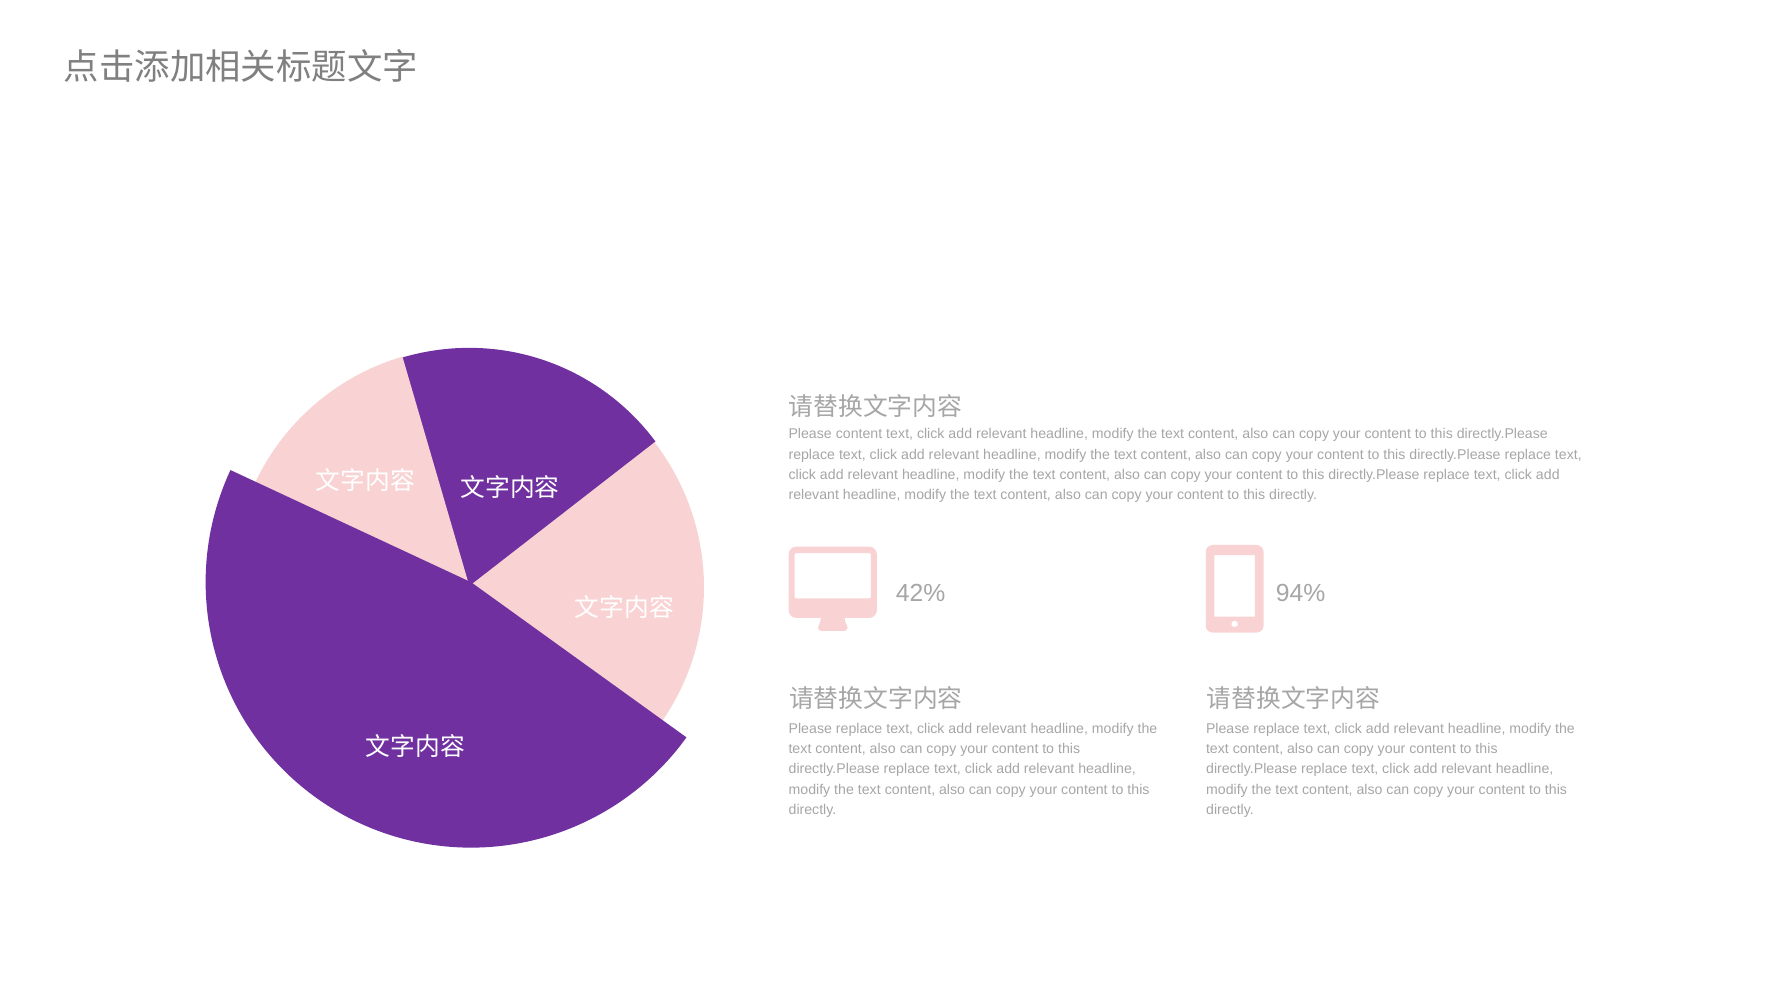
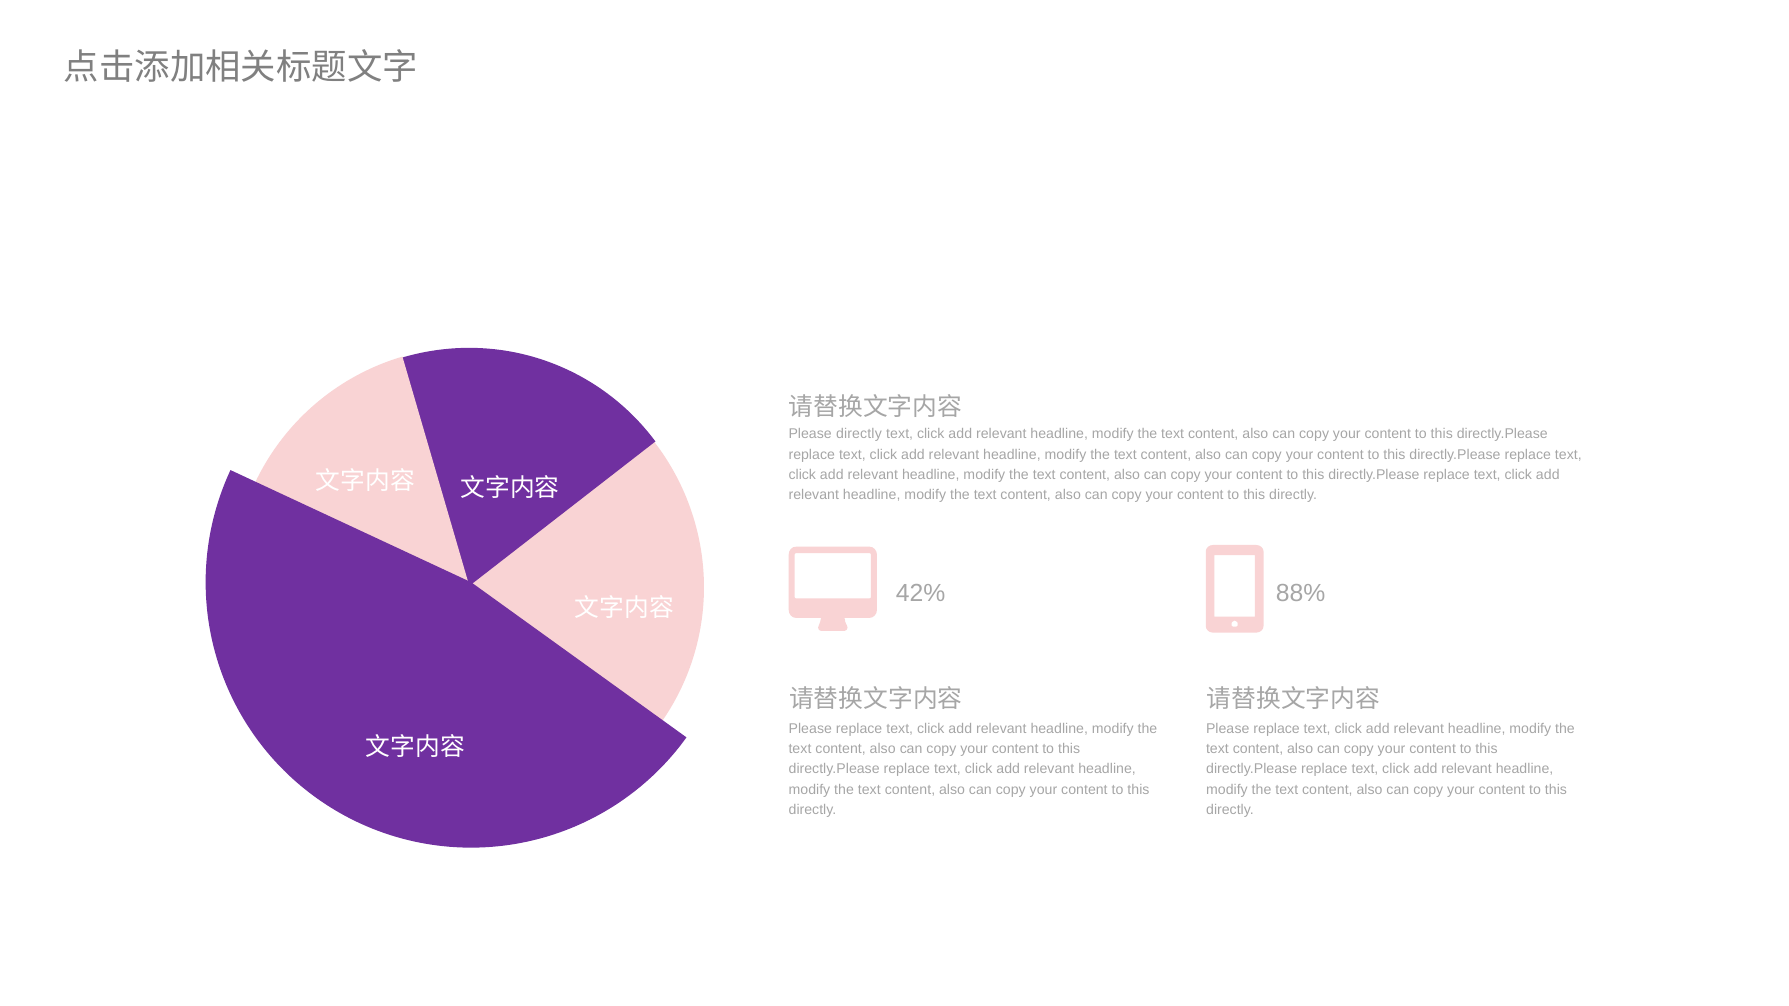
Please content: content -> directly (859, 434)
94%: 94% -> 88% (1301, 594)
